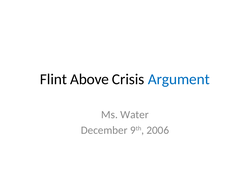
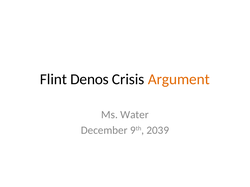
Above: Above -> Denos (90, 79)
Argument colour: blue -> orange (179, 79)
2006: 2006 -> 2039 (158, 131)
